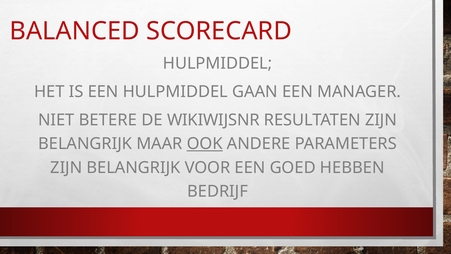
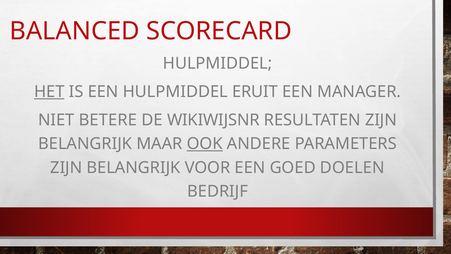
HET underline: none -> present (49, 92)
GAAN: GAAN -> ERUIT (255, 92)
HEBBEN: HEBBEN -> DOELEN (352, 167)
